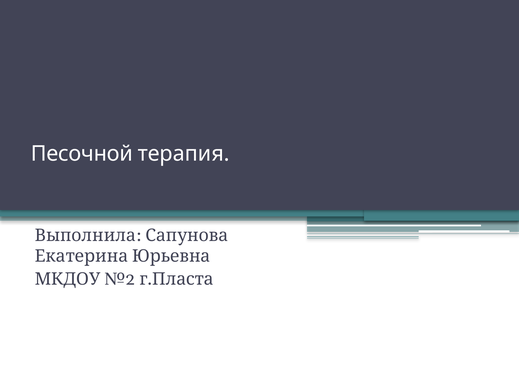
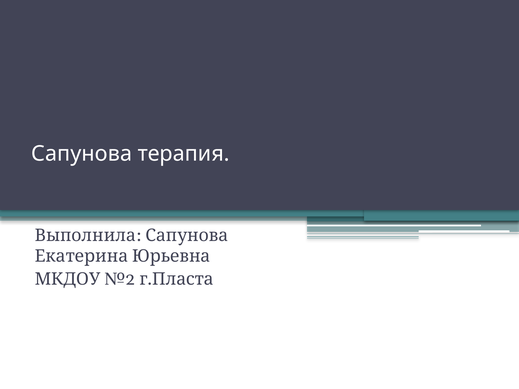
Песочной: Песочной -> Сапунова (82, 154)
